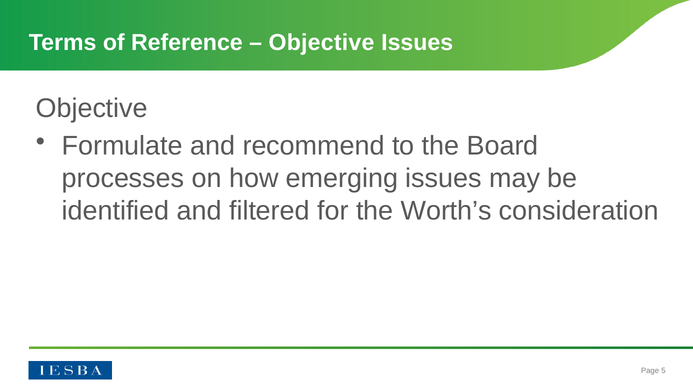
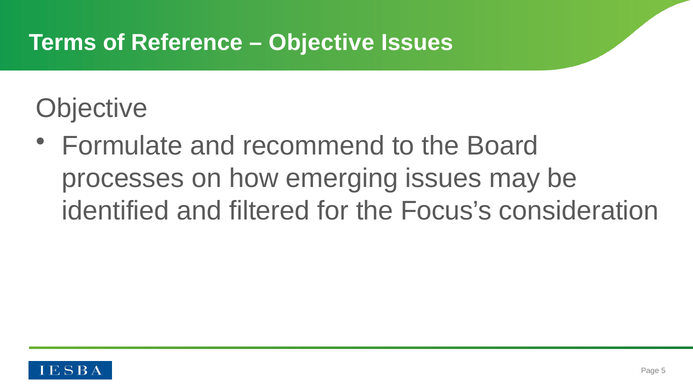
Worth’s: Worth’s -> Focus’s (446, 211)
